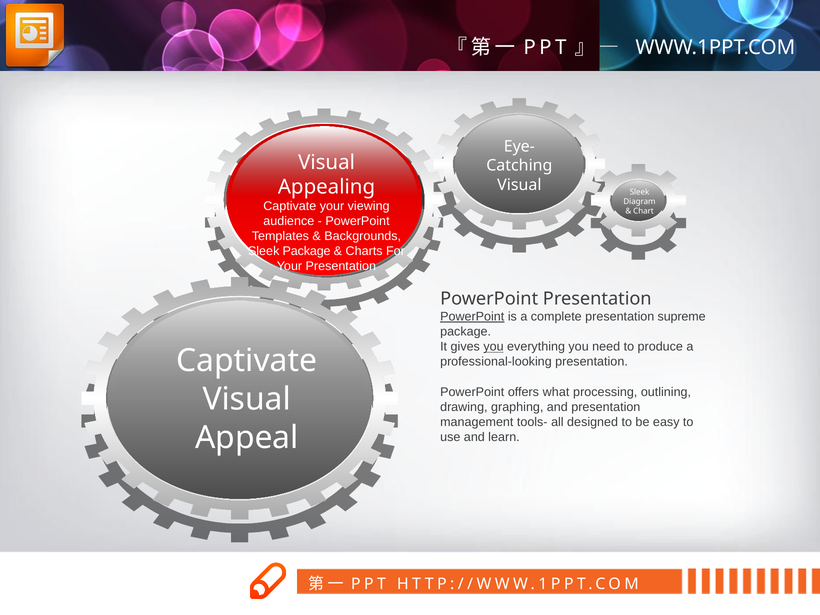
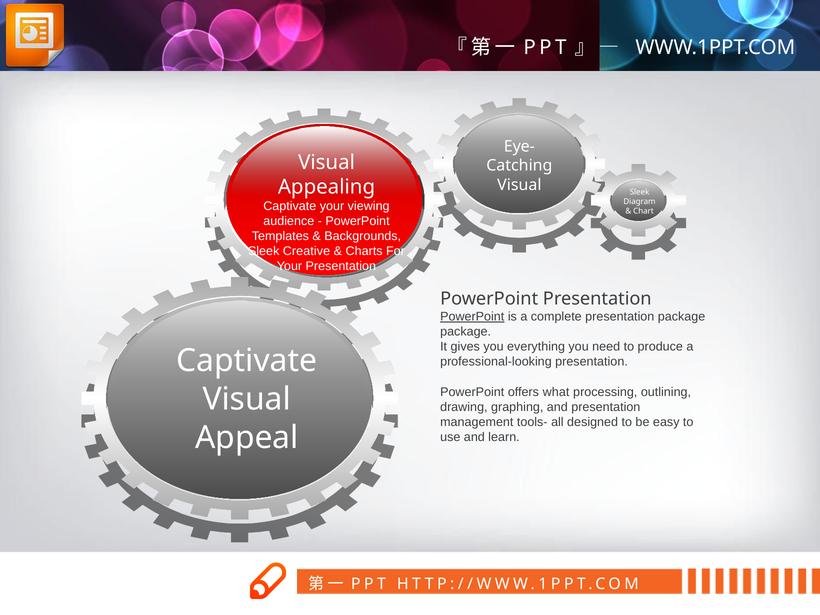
Sleek Package: Package -> Creative (306, 251)
presentation supreme: supreme -> package (682, 317)
you underline: present -> none (494, 347)
